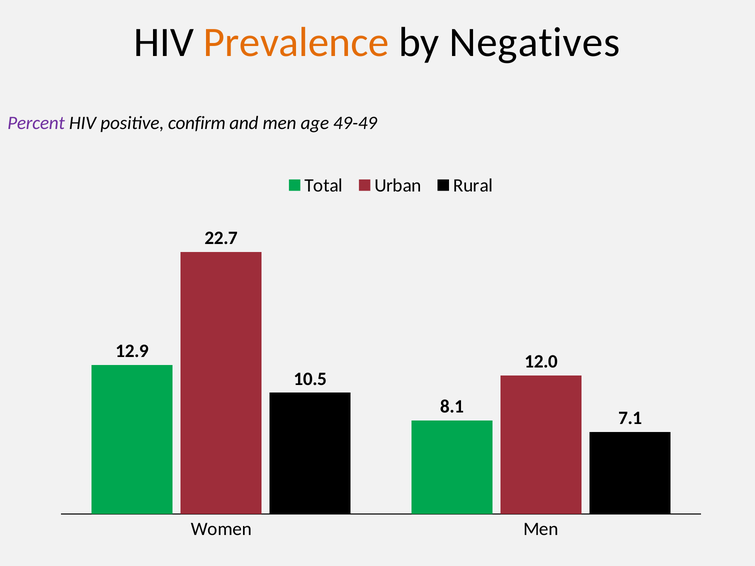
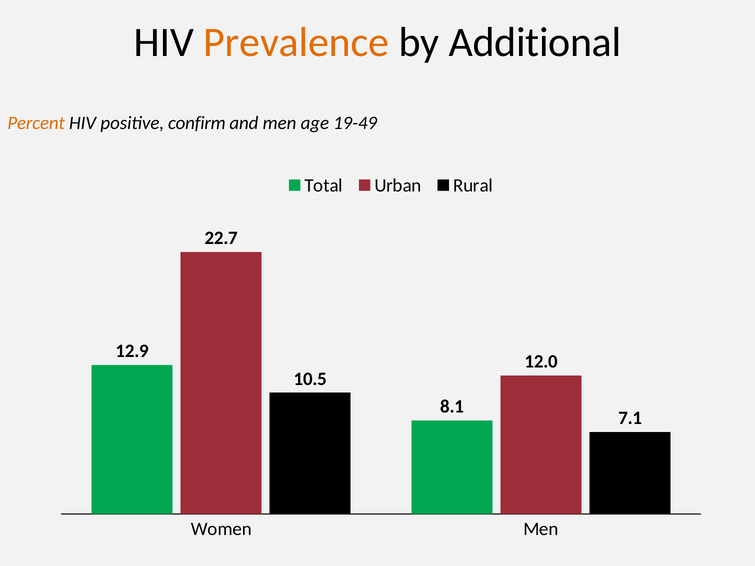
Negatives: Negatives -> Additional (535, 42)
Percent colour: purple -> orange (36, 123)
49-49: 49-49 -> 19-49 (355, 123)
